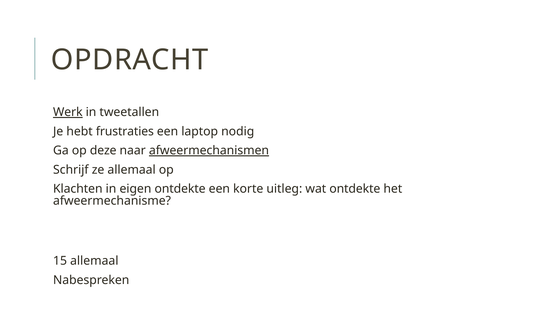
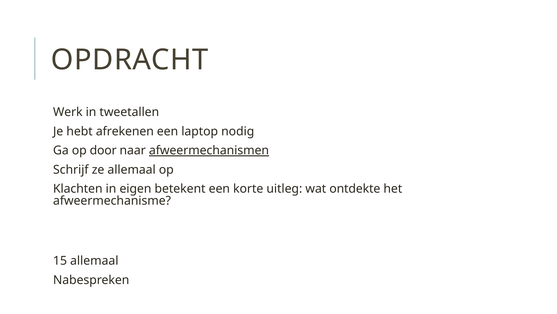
Werk underline: present -> none (68, 112)
frustraties: frustraties -> afrekenen (125, 131)
deze: deze -> door (103, 150)
eigen ontdekte: ontdekte -> betekent (180, 188)
